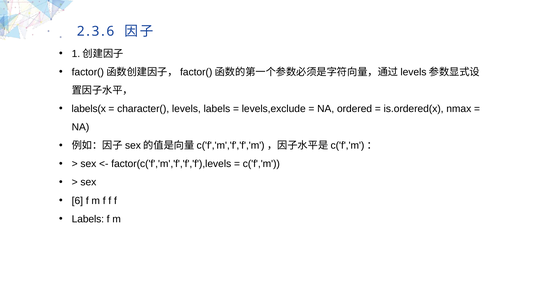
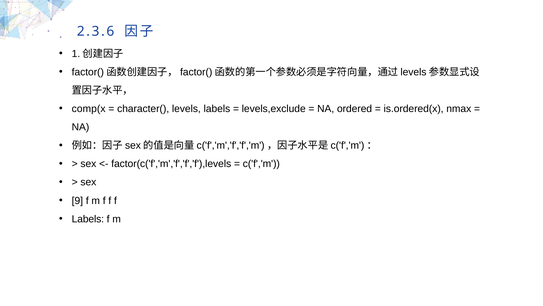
labels(x: labels(x -> comp(x (89, 109)
6: 6 -> 9 (77, 200)
